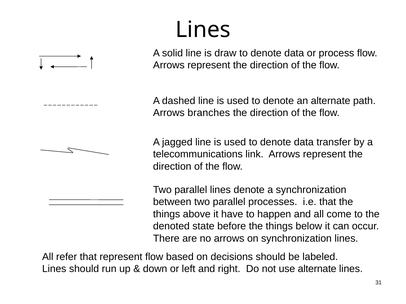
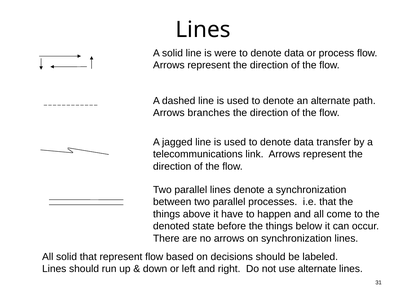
draw: draw -> were (225, 53)
All refer: refer -> solid (67, 257)
